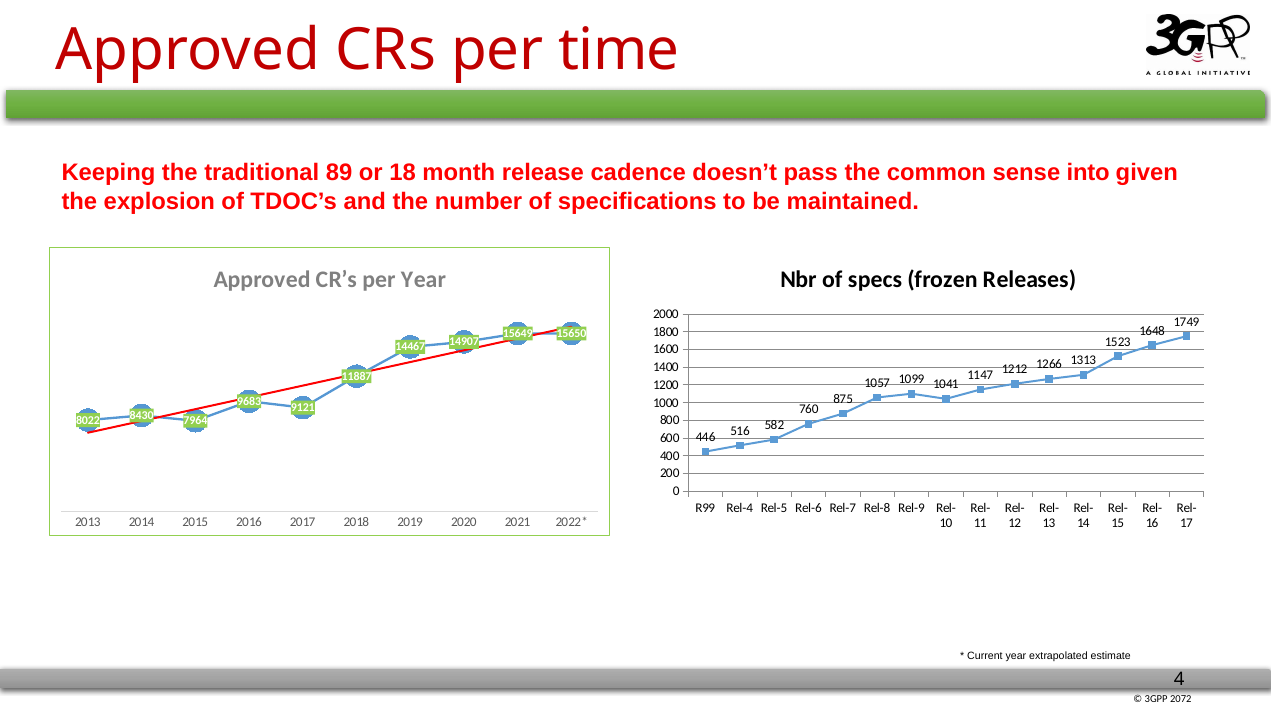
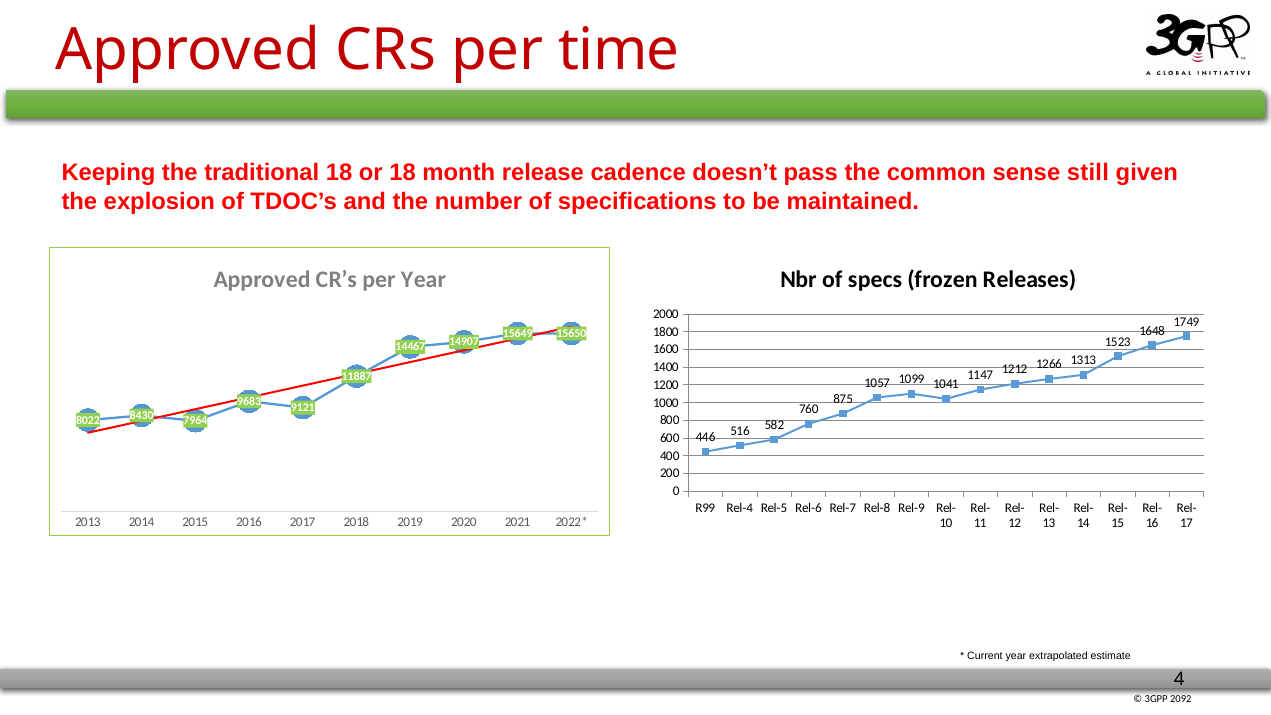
traditional 89: 89 -> 18 (339, 173)
into: into -> still (1088, 173)
2072: 2072 -> 2092 (1181, 699)
